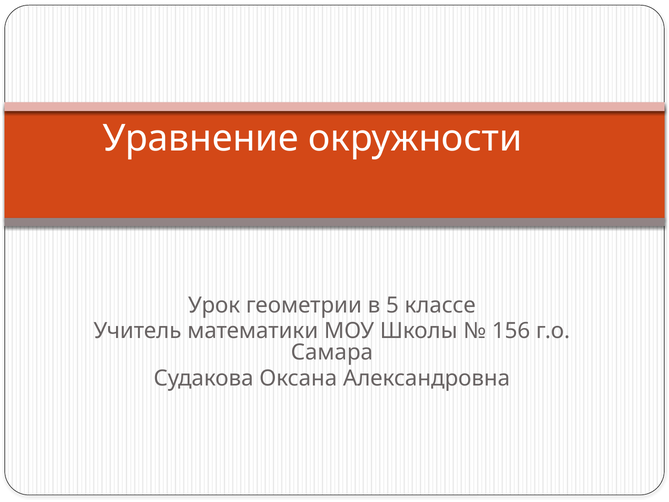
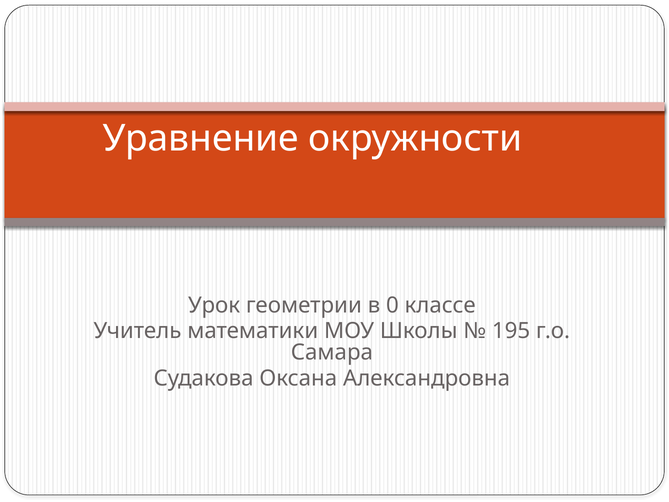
5: 5 -> 0 (392, 305)
156: 156 -> 195 (511, 331)
